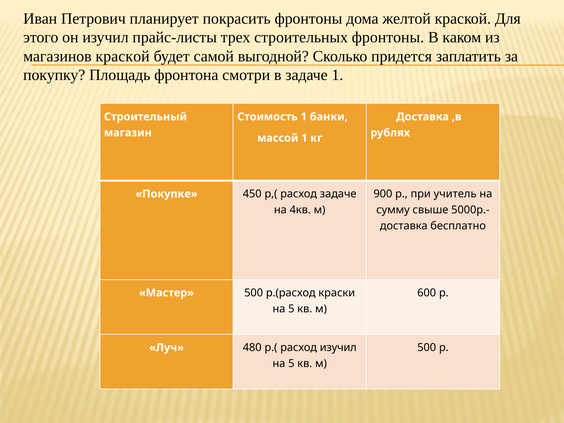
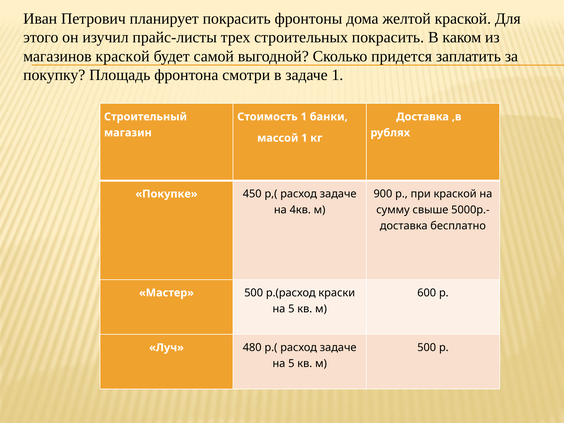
строительных фронтоны: фронтоны -> покрасить (388, 37)
при учитель: учитель -> краской (455, 194)
р.( расход изучил: изучил -> задаче (338, 348)
